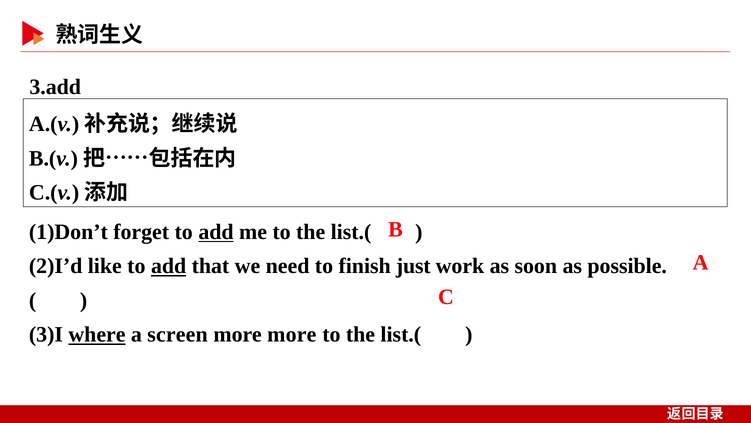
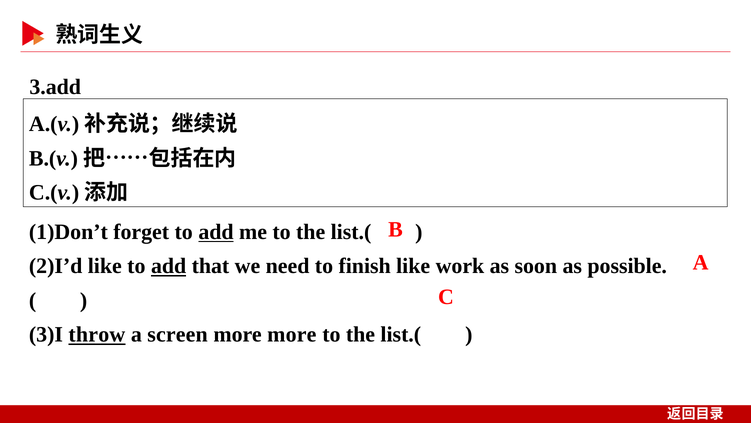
finish just: just -> like (413, 266)
where: where -> throw (97, 334)
